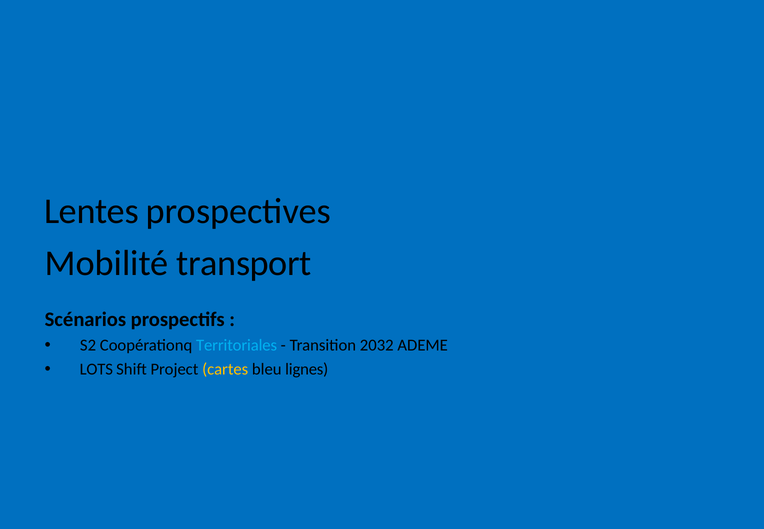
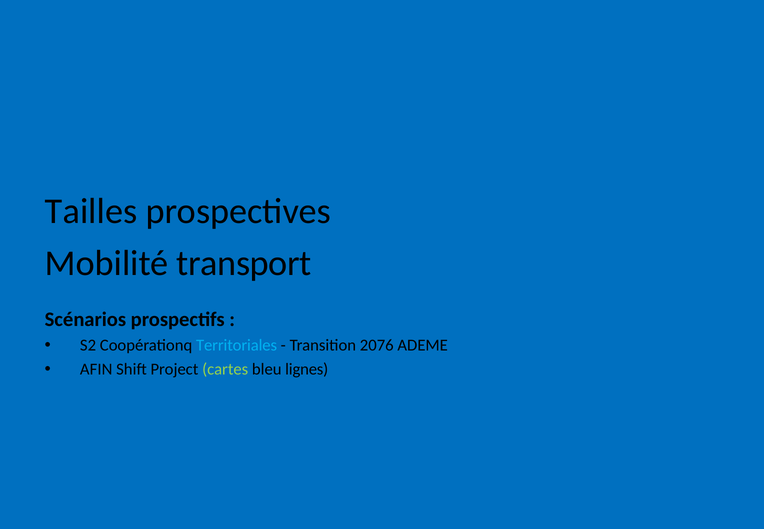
Lentes: Lentes -> Tailles (91, 211)
2032: 2032 -> 2076 (377, 345)
LOTS: LOTS -> AFIN (96, 369)
cartes colour: yellow -> light green (225, 369)
